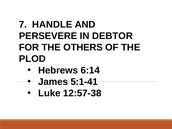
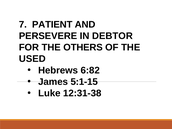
HANDLE: HANDLE -> PATIENT (52, 24)
PLOD: PLOD -> USED (32, 59)
6:14: 6:14 -> 6:82 (90, 70)
5:1-41: 5:1-41 -> 5:1-15 (84, 82)
12:57-38: 12:57-38 -> 12:31-38 (82, 93)
